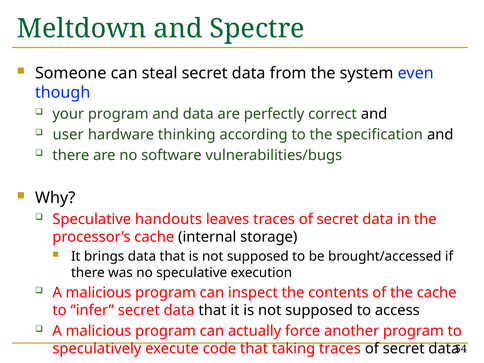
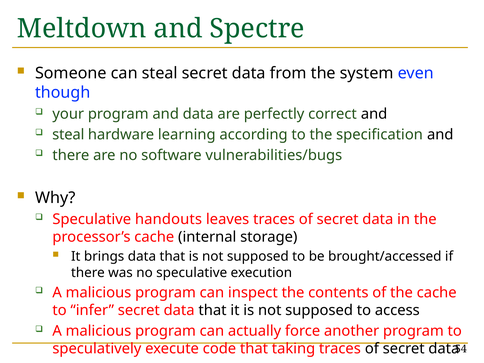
user: user -> steal (68, 135)
thinking: thinking -> learning (187, 135)
